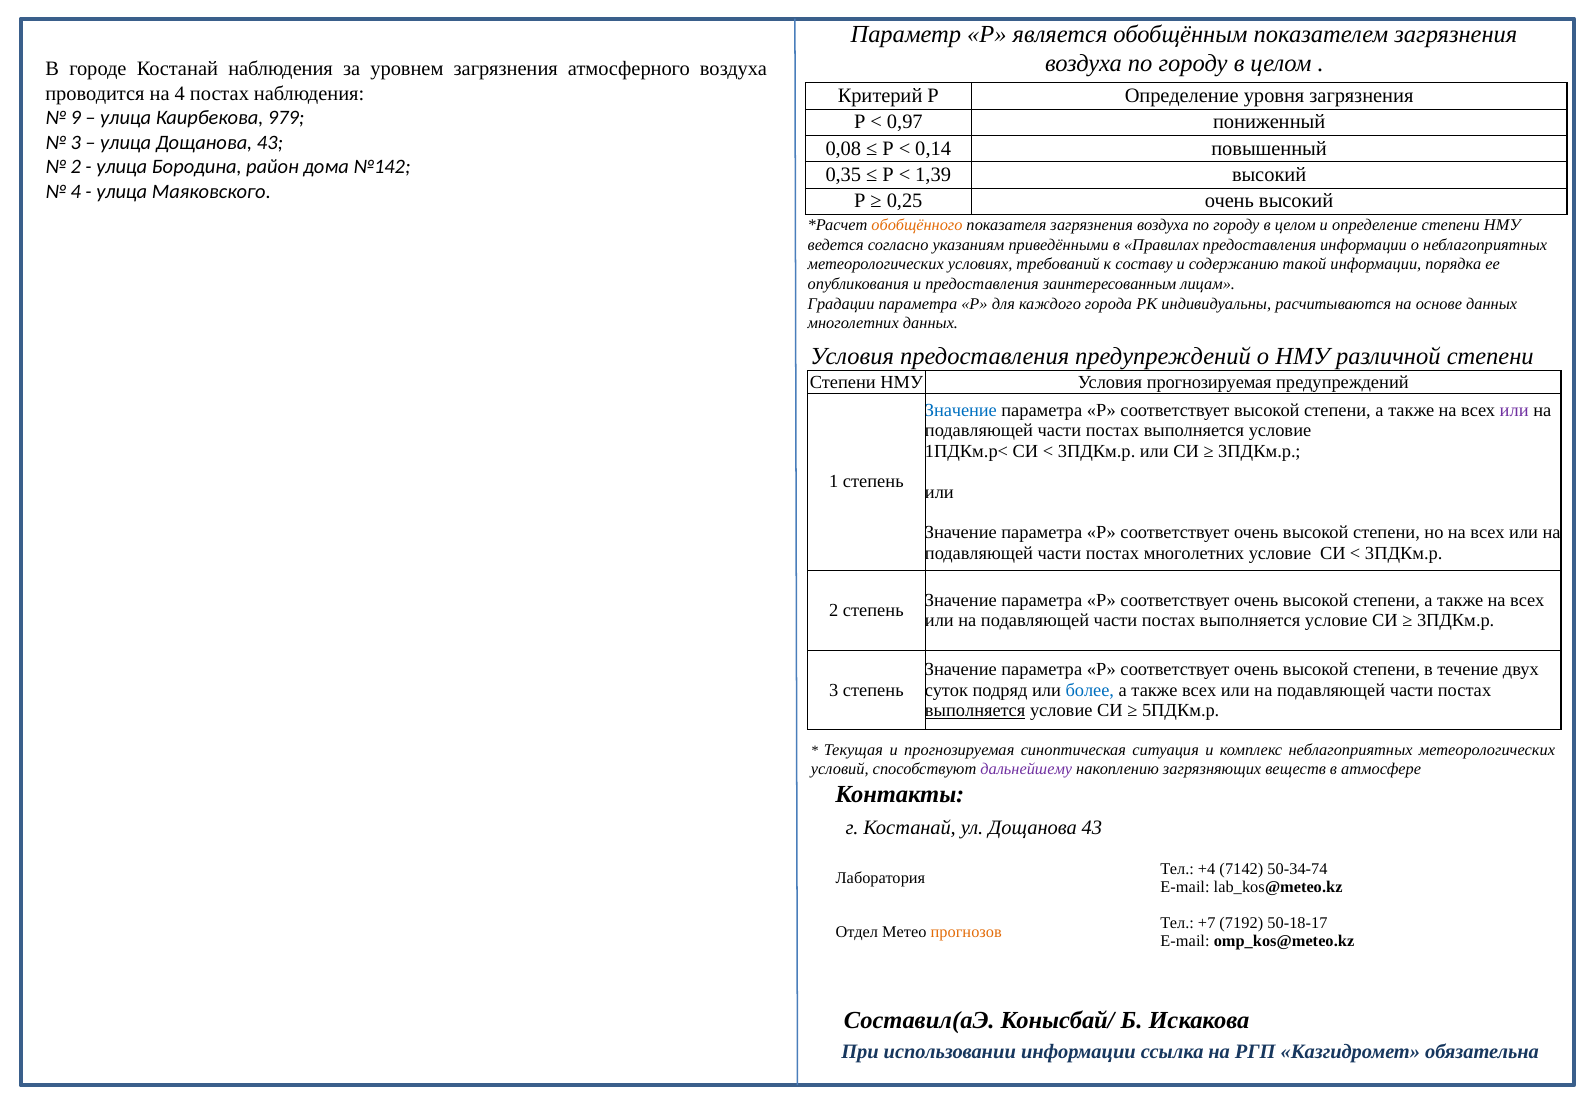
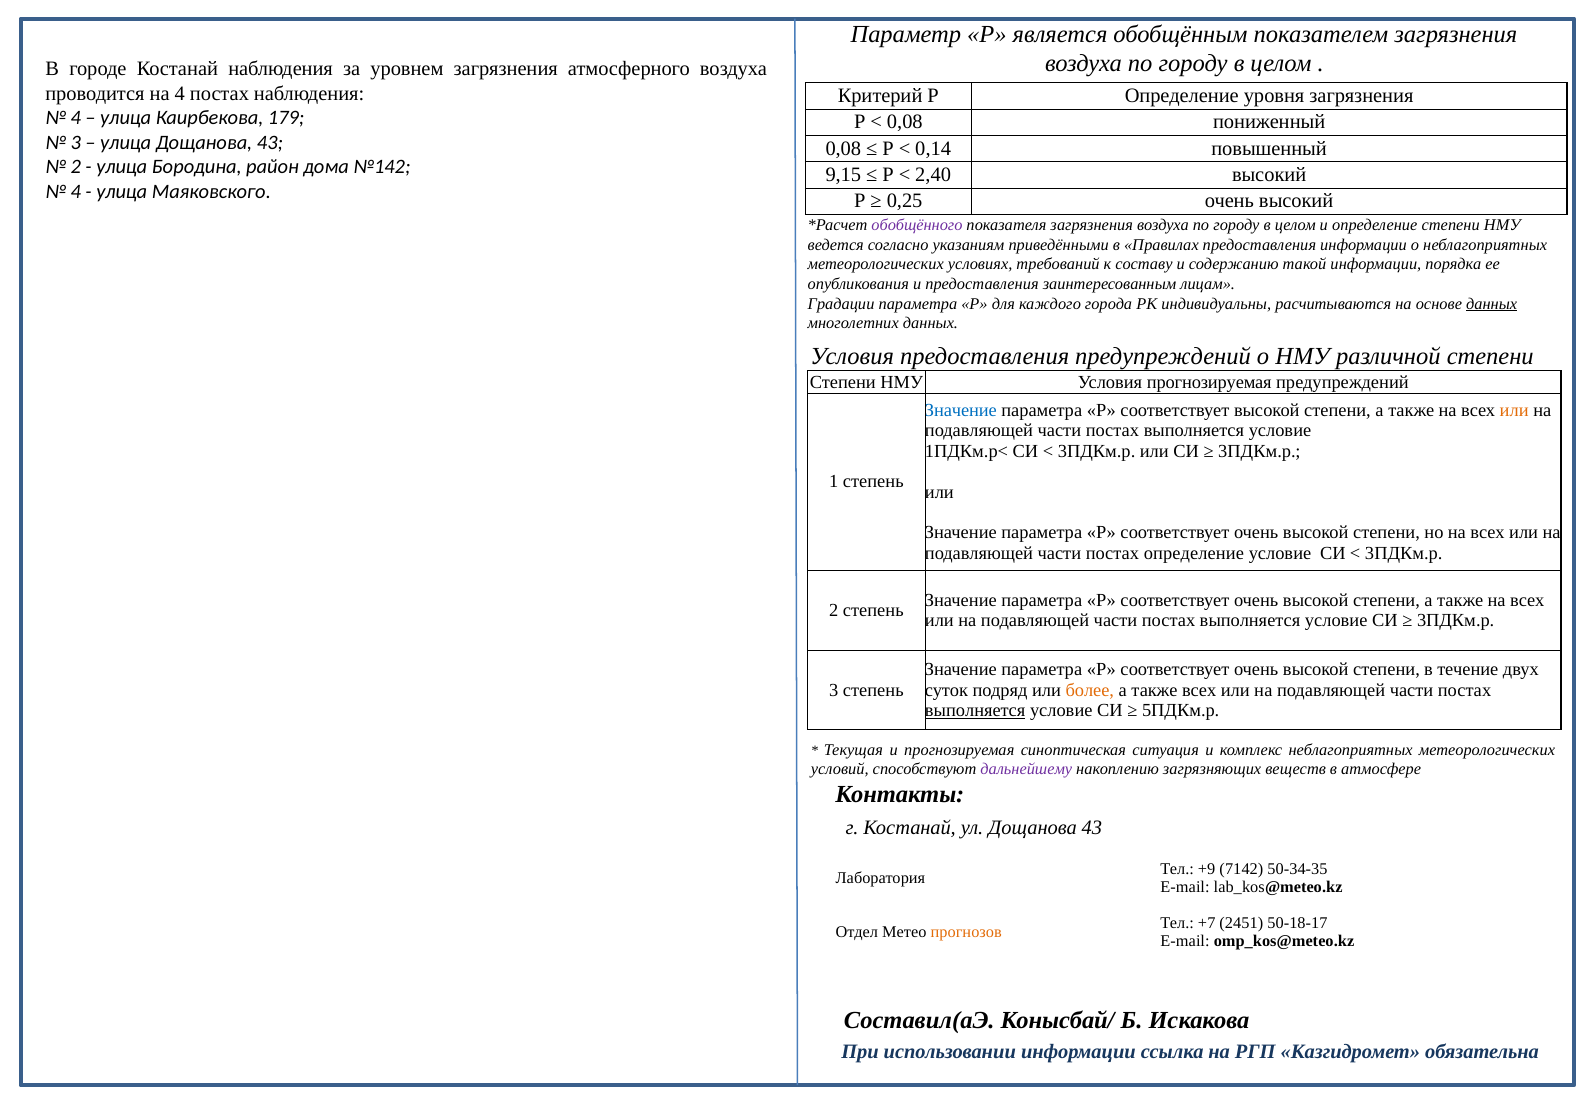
9: 9 -> 4 (76, 118)
979: 979 -> 179 (286, 118)
0,97: 0,97 -> 0,08 (905, 122)
0,35: 0,35 -> 9,15 (843, 175)
1,39: 1,39 -> 2,40 (933, 175)
обобщённого colour: orange -> purple (917, 225)
данных underline: none -> present (1492, 304)
или colour: purple -> orange (1514, 411)
постах многолетних: многолетних -> определение (1194, 553)
более colour: blue -> orange (1090, 690)
+4: +4 -> +9 (1207, 869)
50-34-74: 50-34-74 -> 50-34-35 (1298, 869)
7192: 7192 -> 2451 (1241, 923)
